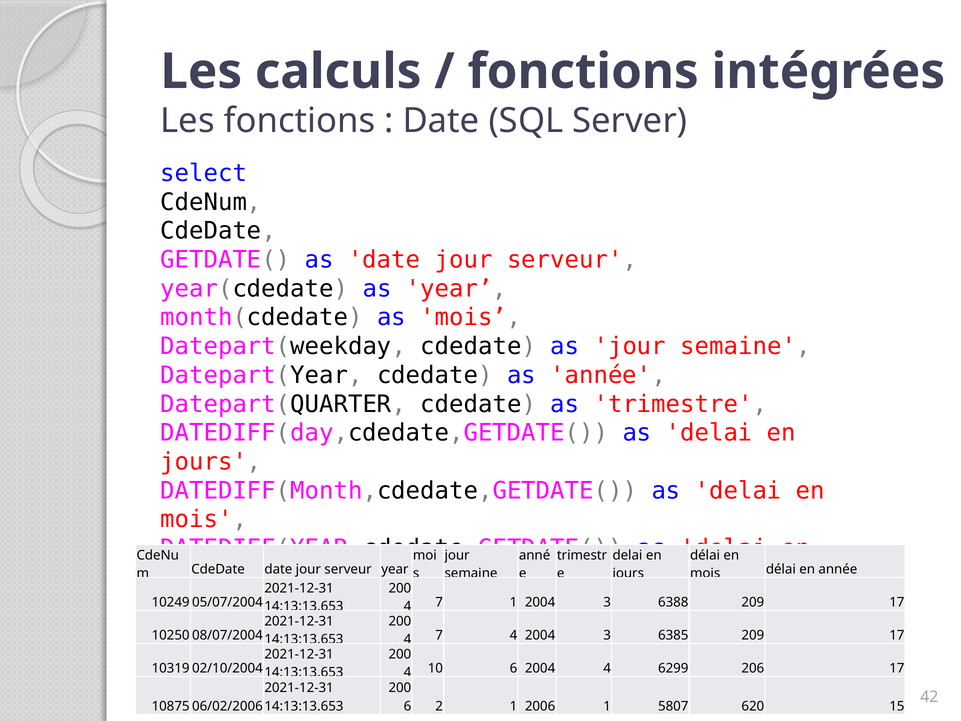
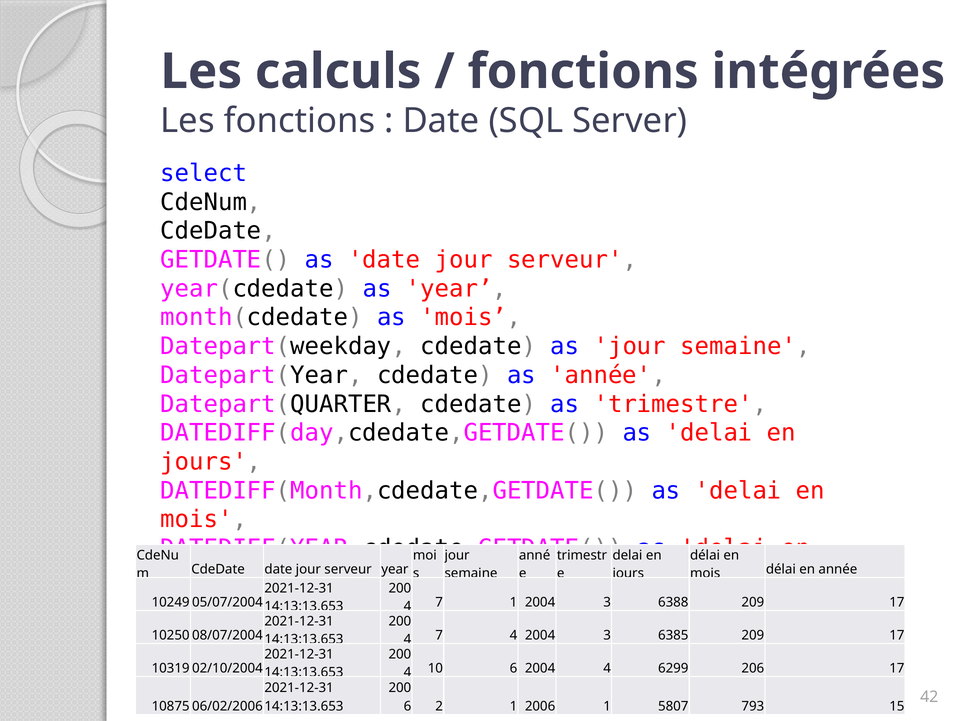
620: 620 -> 793 (753, 706)
